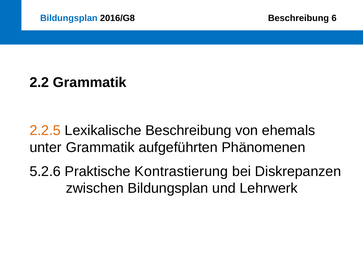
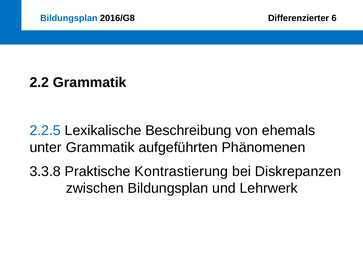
2016/G8 Beschreibung: Beschreibung -> Differenzierter (299, 18)
2.2.5 colour: orange -> blue (45, 131)
5.2.6: 5.2.6 -> 3.3.8 (45, 172)
